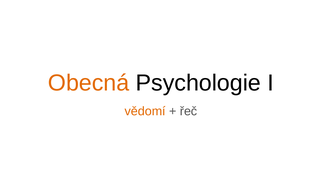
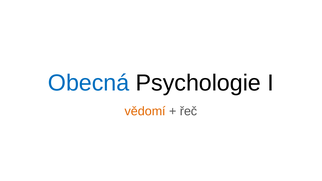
Obecná colour: orange -> blue (89, 83)
